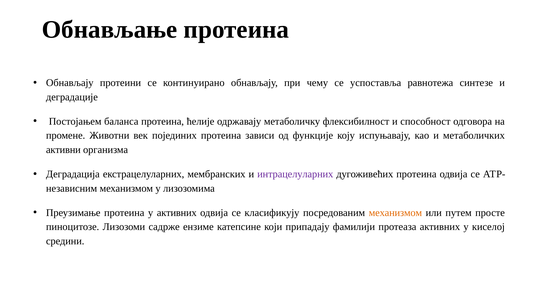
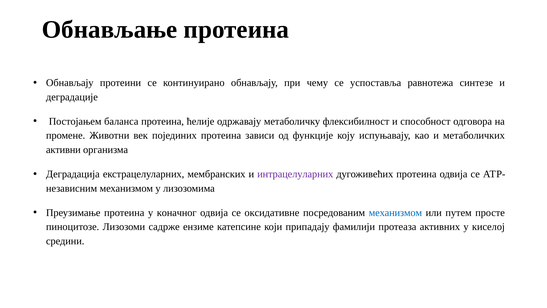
у активних: активних -> коначног (177, 213)
класификују: класификују -> оксидативне (272, 213)
механизмом colour: orange -> blue (395, 213)
